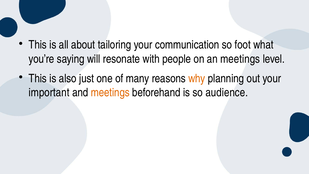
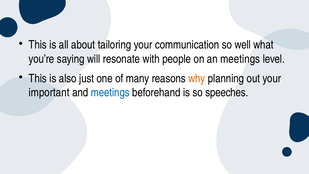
foot: foot -> well (243, 45)
meetings colour: orange -> blue (110, 92)
audience: audience -> speeches (227, 92)
